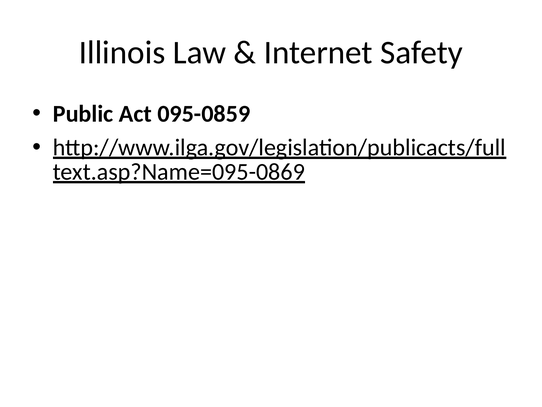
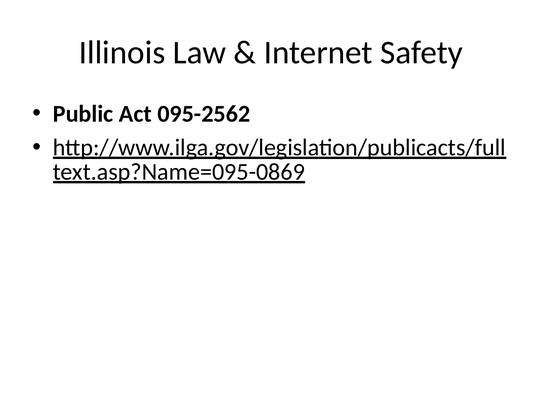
095-0859: 095-0859 -> 095-2562 (204, 114)
